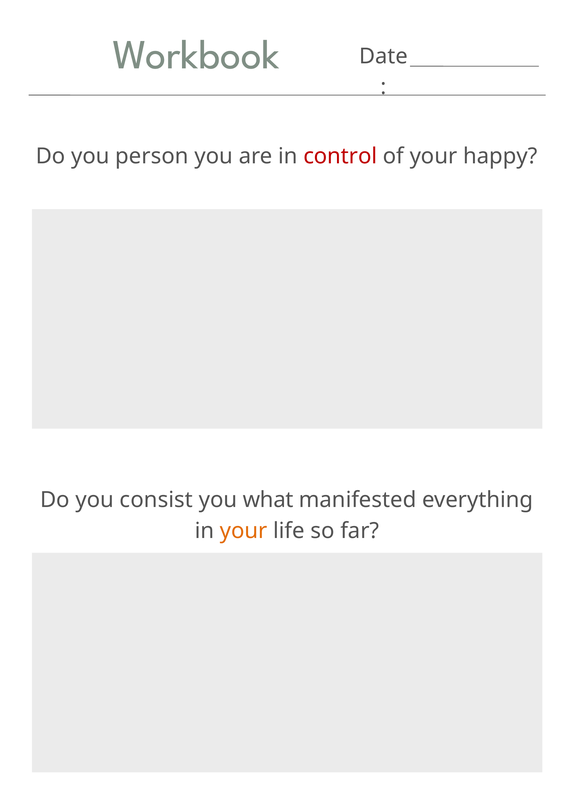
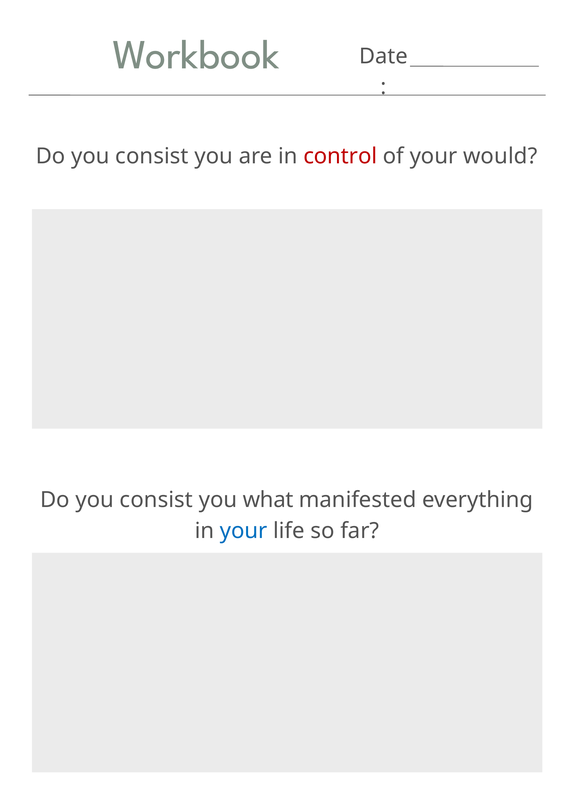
person: person -> consist (152, 156)
happy: happy -> would (500, 156)
your colour: orange -> blue (244, 531)
